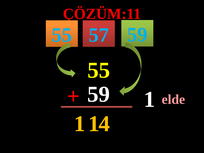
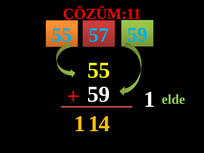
elde colour: pink -> light green (173, 99)
